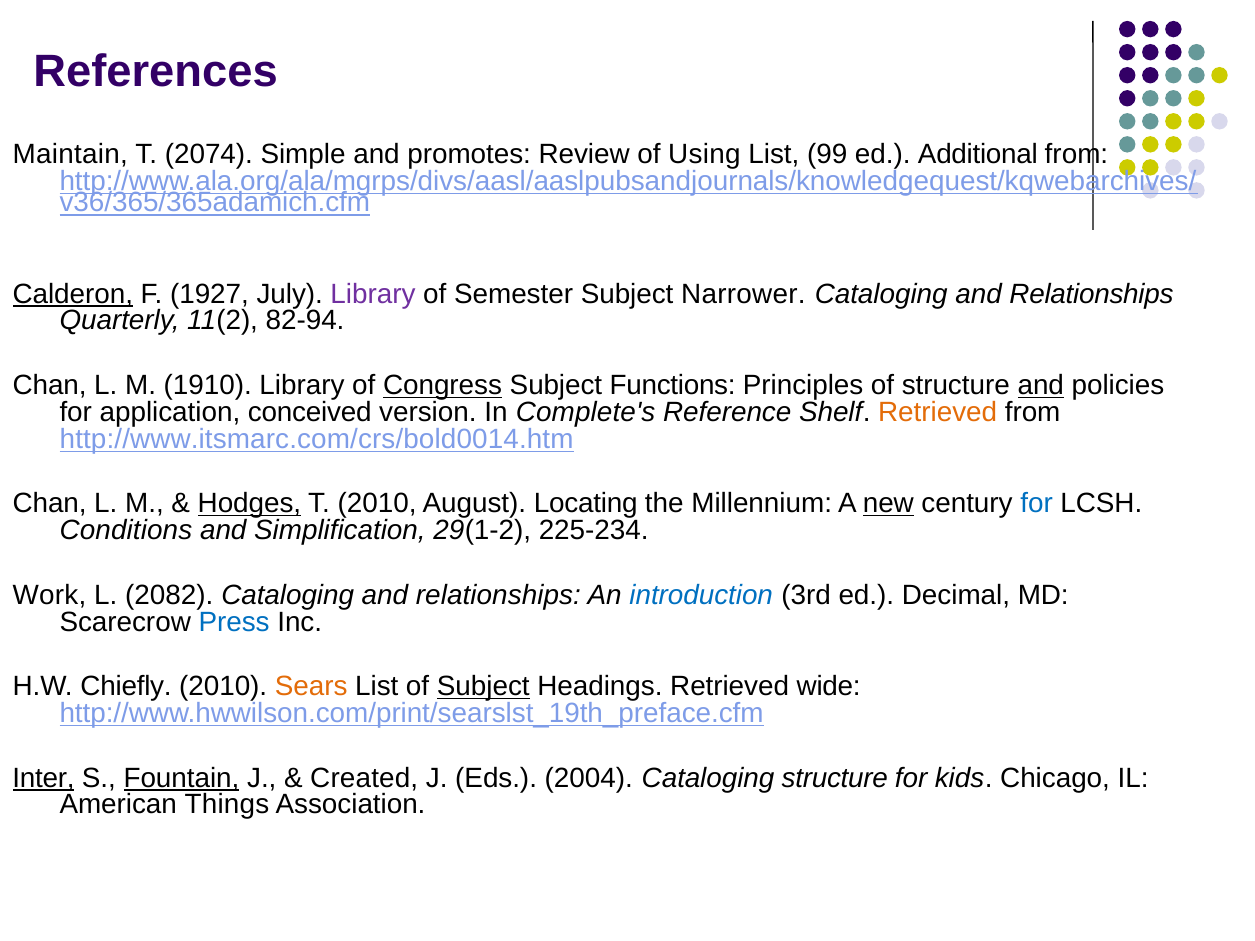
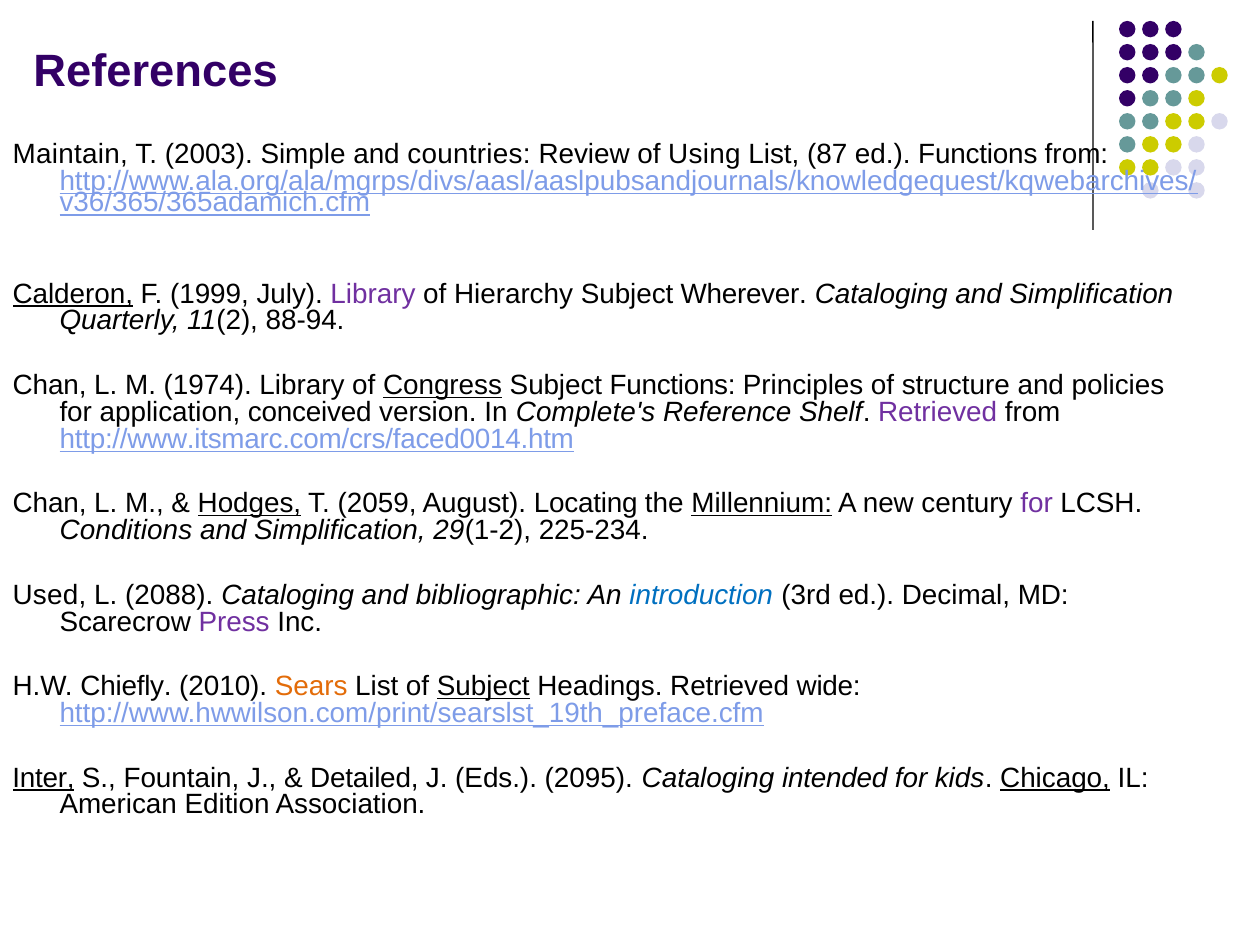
2074: 2074 -> 2003 (209, 154)
promotes: promotes -> countries (469, 154)
99: 99 -> 87 (827, 154)
ed Additional: Additional -> Functions (978, 154)
1927: 1927 -> 1999 (209, 294)
Semester: Semester -> Hierarchy (514, 294)
Narrower: Narrower -> Wherever (744, 294)
Relationships: Relationships -> Simplification (1091, 294)
82-94: 82-94 -> 88-94 (305, 321)
1910: 1910 -> 1974 (208, 386)
and underline: present -> none (1041, 386)
Retrieved colour: orange -> purple (938, 412)
http://www.itsmarc.com/crs/bold0014.htm: http://www.itsmarc.com/crs/bold0014.htm -> http://www.itsmarc.com/crs/faced0014.htm (317, 439)
T 2010: 2010 -> 2059 (377, 504)
Millennium underline: none -> present (762, 504)
new underline: present -> none (888, 504)
for colour: blue -> purple (1037, 504)
Work: Work -> Used (49, 595)
2082: 2082 -> 2088 (169, 595)
relationships: relationships -> bibliographic (498, 595)
Press colour: blue -> purple (234, 622)
Fountain underline: present -> none (181, 778)
Created: Created -> Detailed (364, 778)
2004: 2004 -> 2095 (589, 778)
Cataloging structure: structure -> intended (835, 778)
Chicago underline: none -> present (1055, 778)
Things: Things -> Edition (227, 805)
